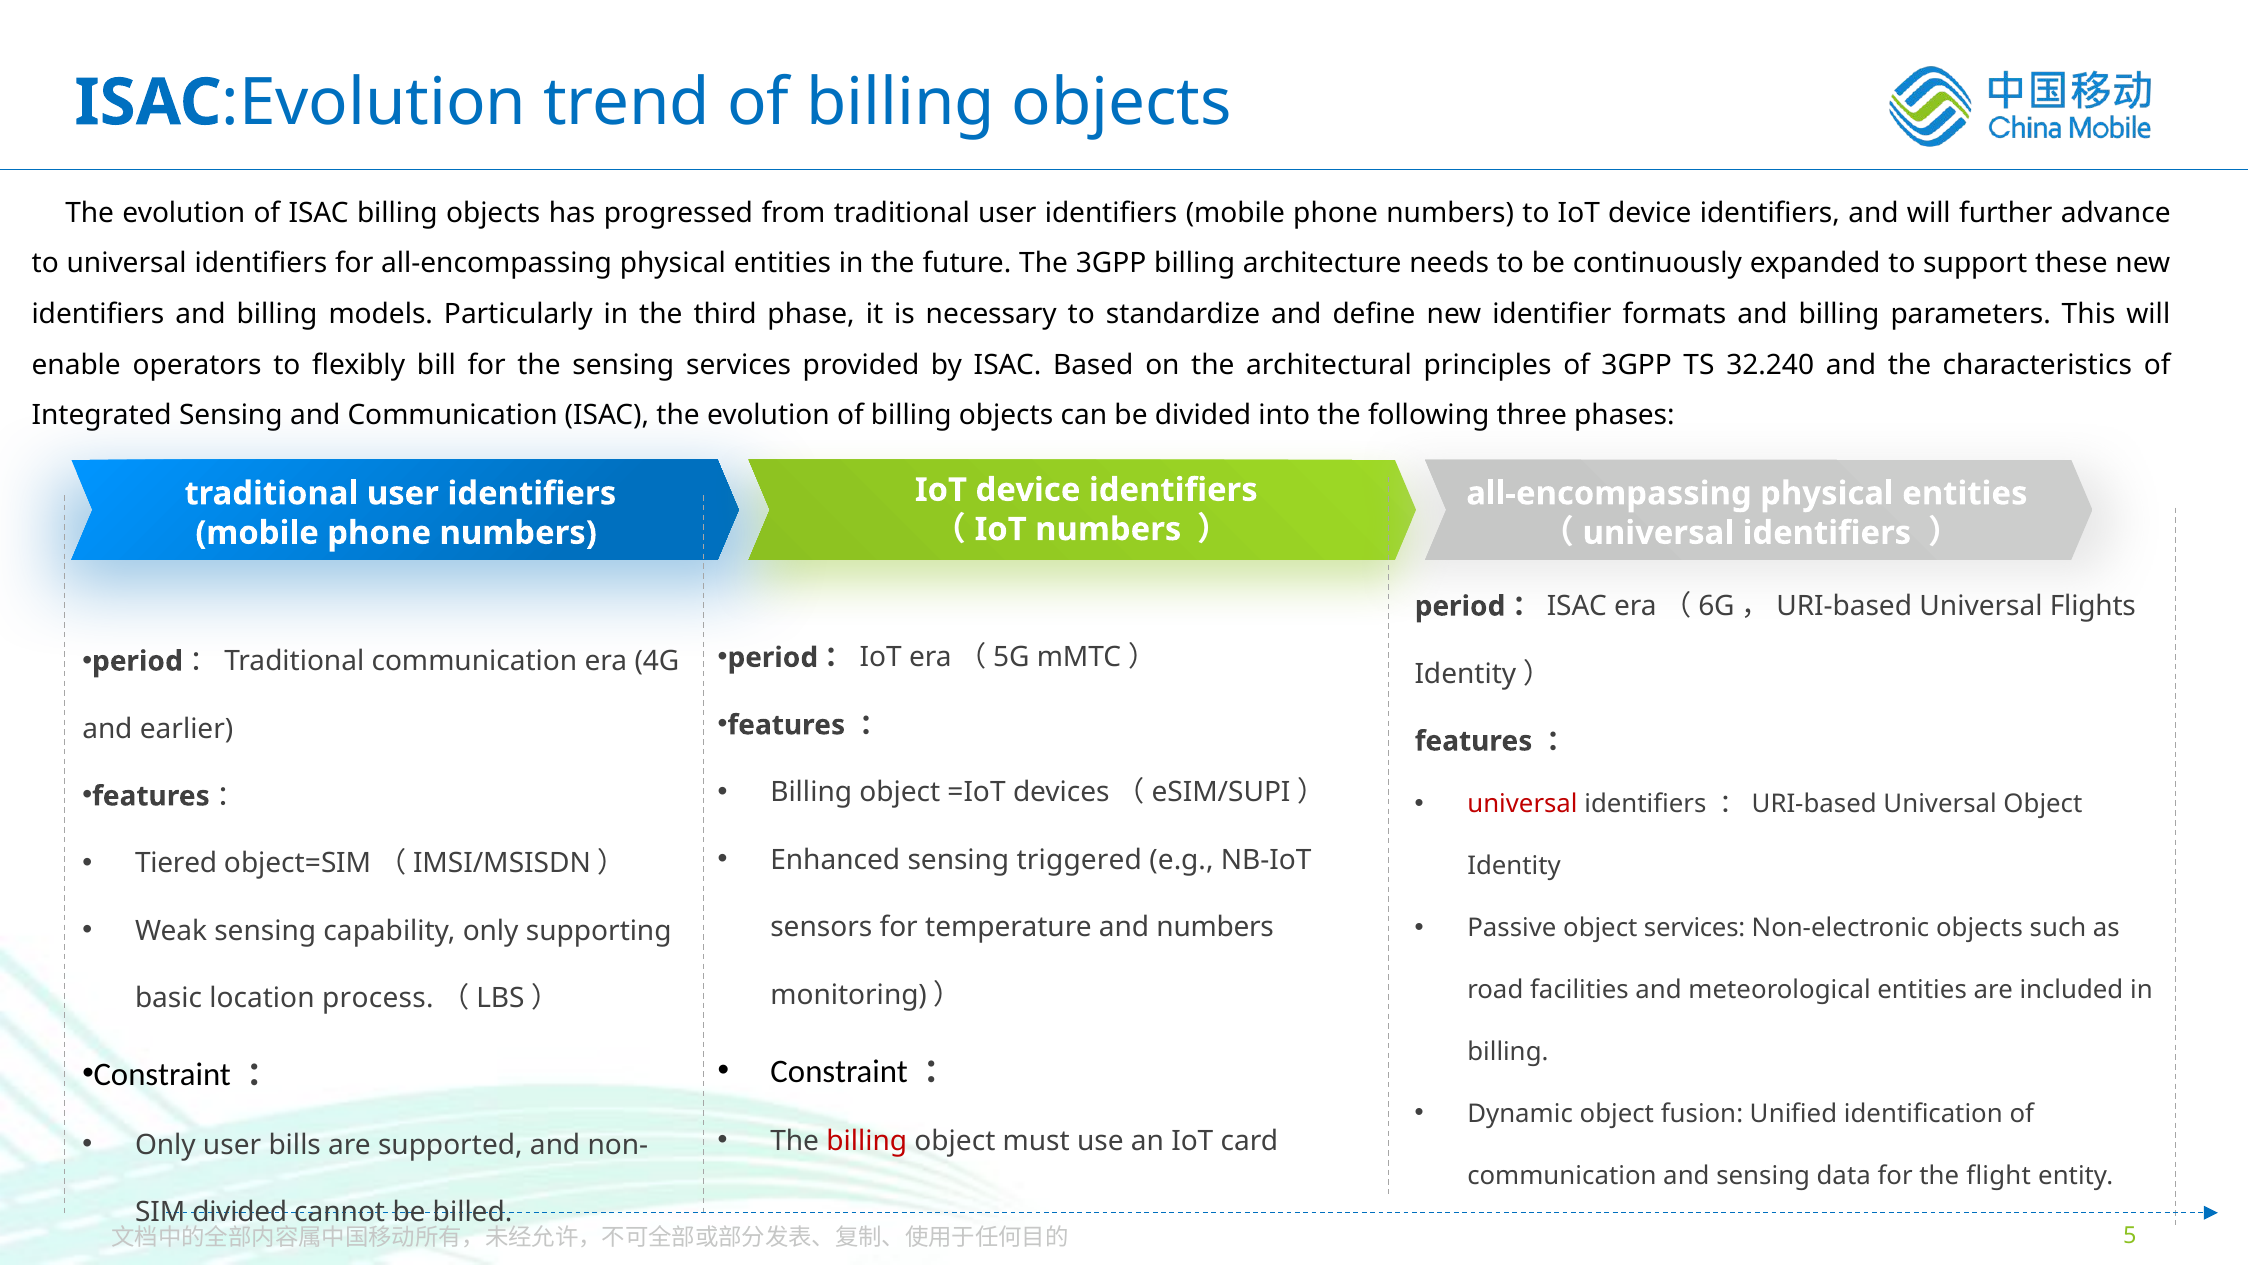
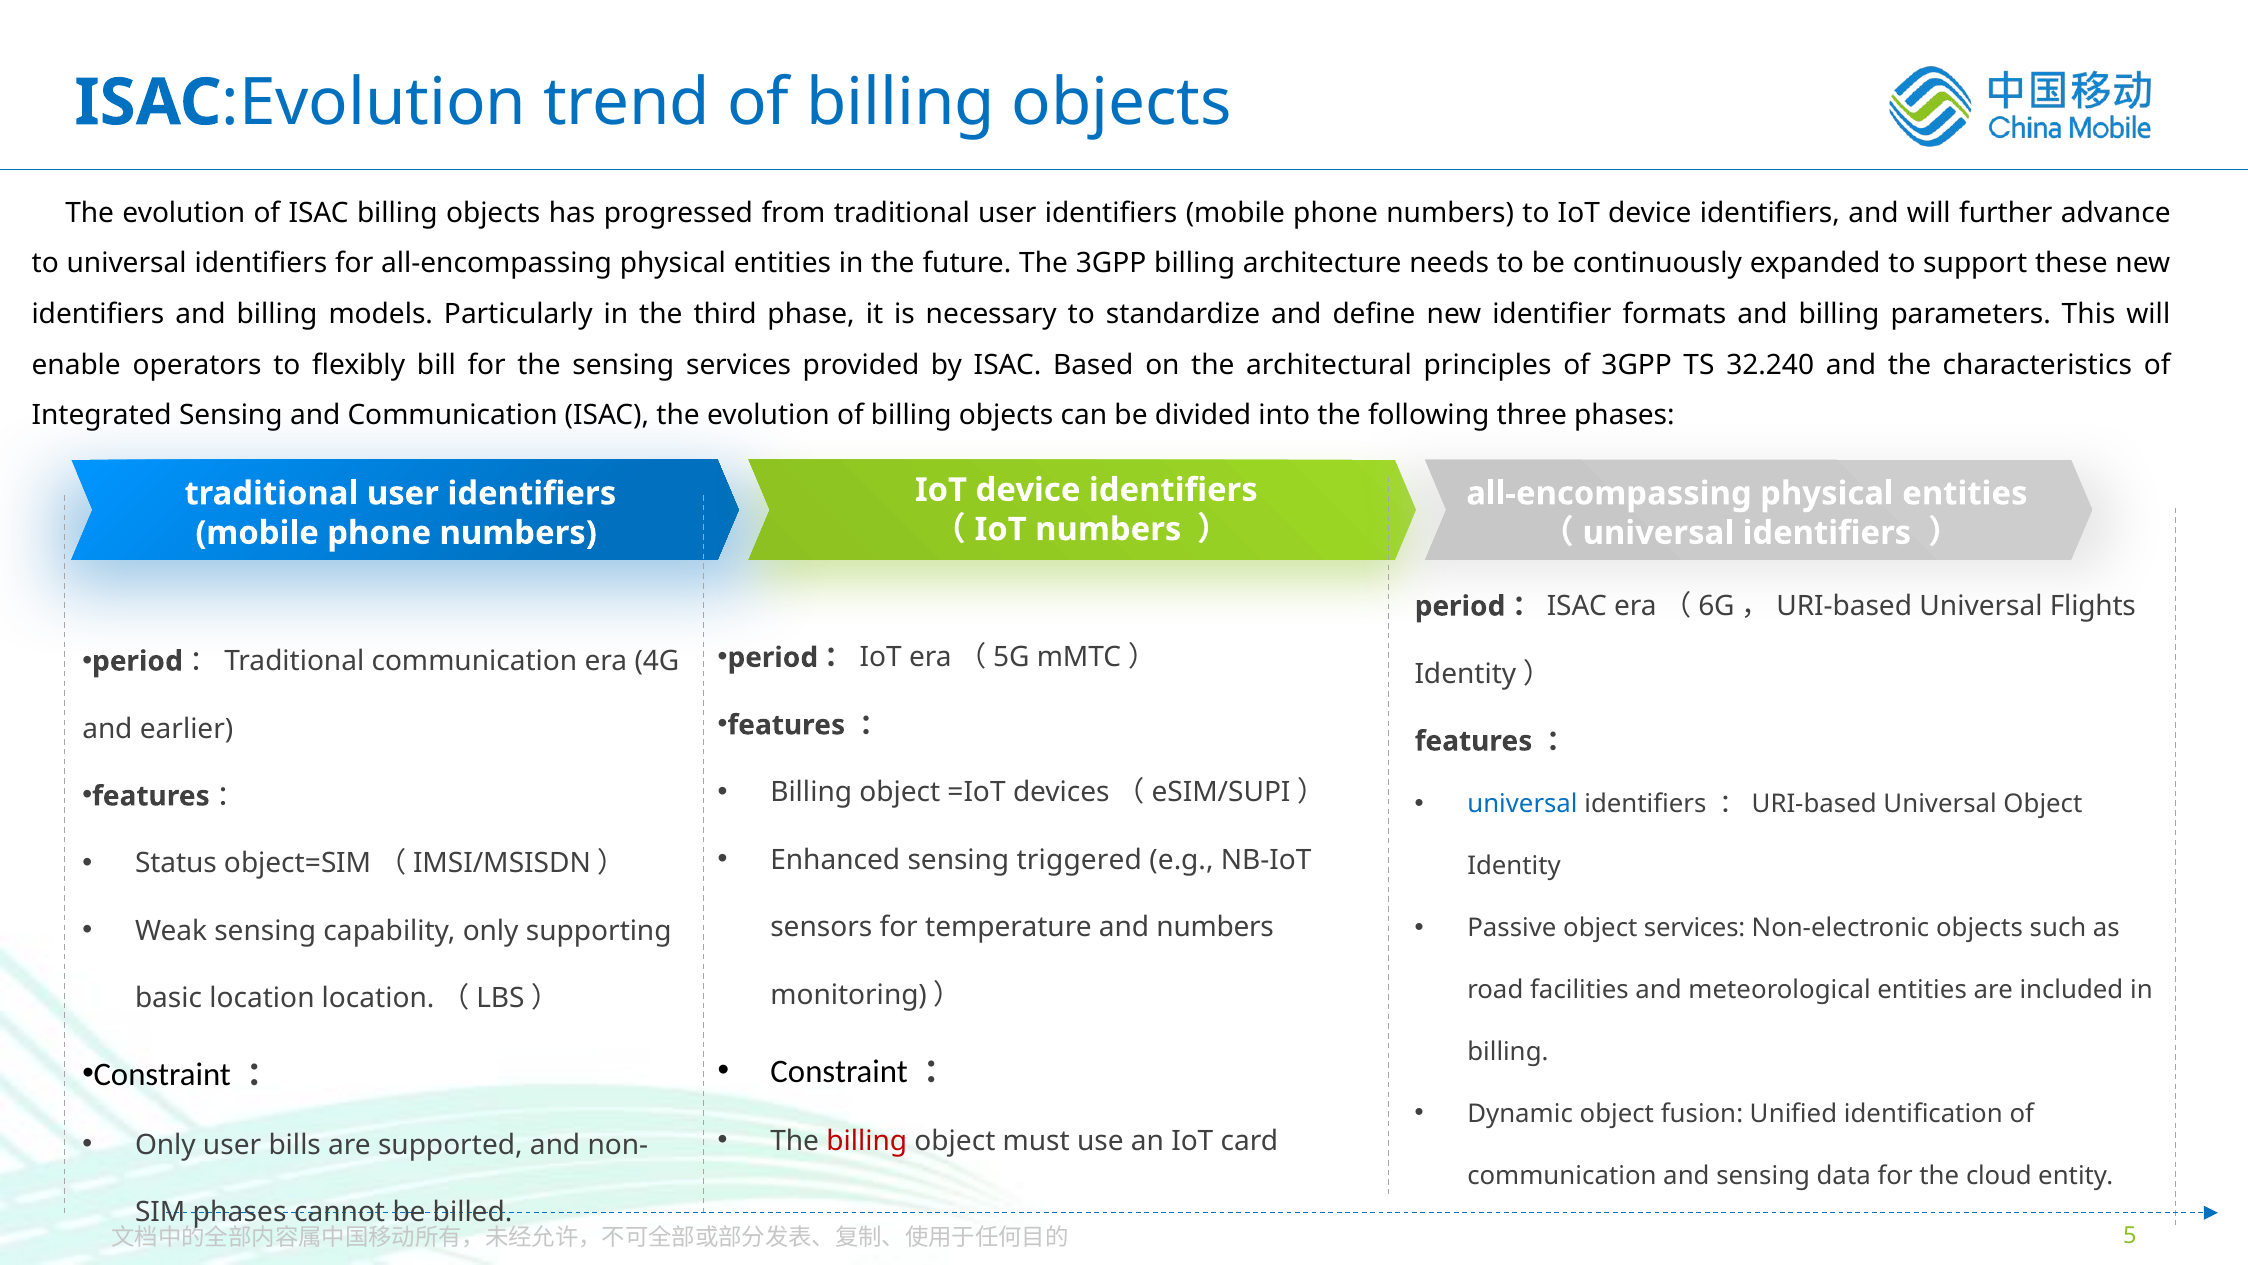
universal colour: red -> blue (1522, 804)
Tiered: Tiered -> Status (176, 863)
location process: process -> location (378, 998)
flight: flight -> cloud (1999, 1175)
divided: divided -> phases (240, 1212)
